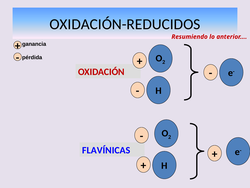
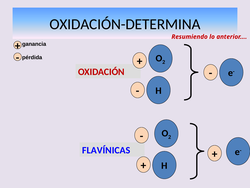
OXIDACIÓN-REDUCIDOS: OXIDACIÓN-REDUCIDOS -> OXIDACIÓN-DETERMINA (125, 24)
